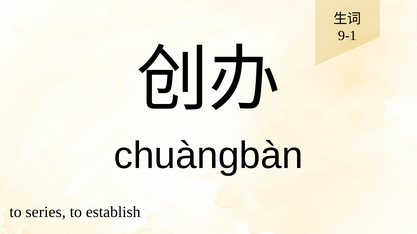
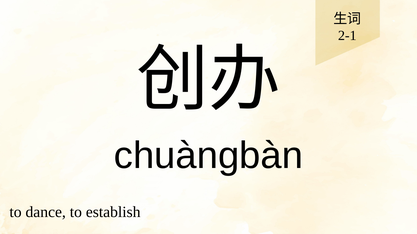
9-1: 9-1 -> 2-1 (347, 36)
series: series -> dance (46, 213)
